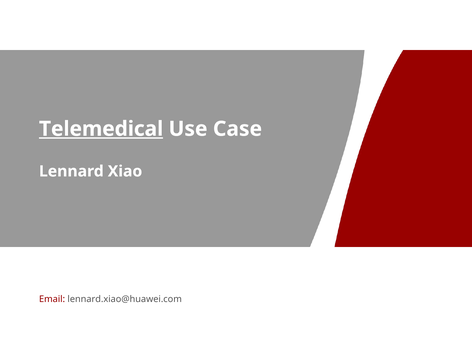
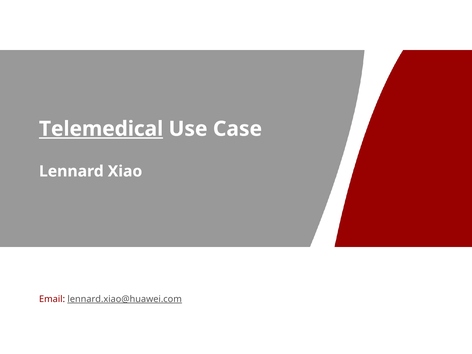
lennard.xiao@huawei.com underline: none -> present (125, 299)
